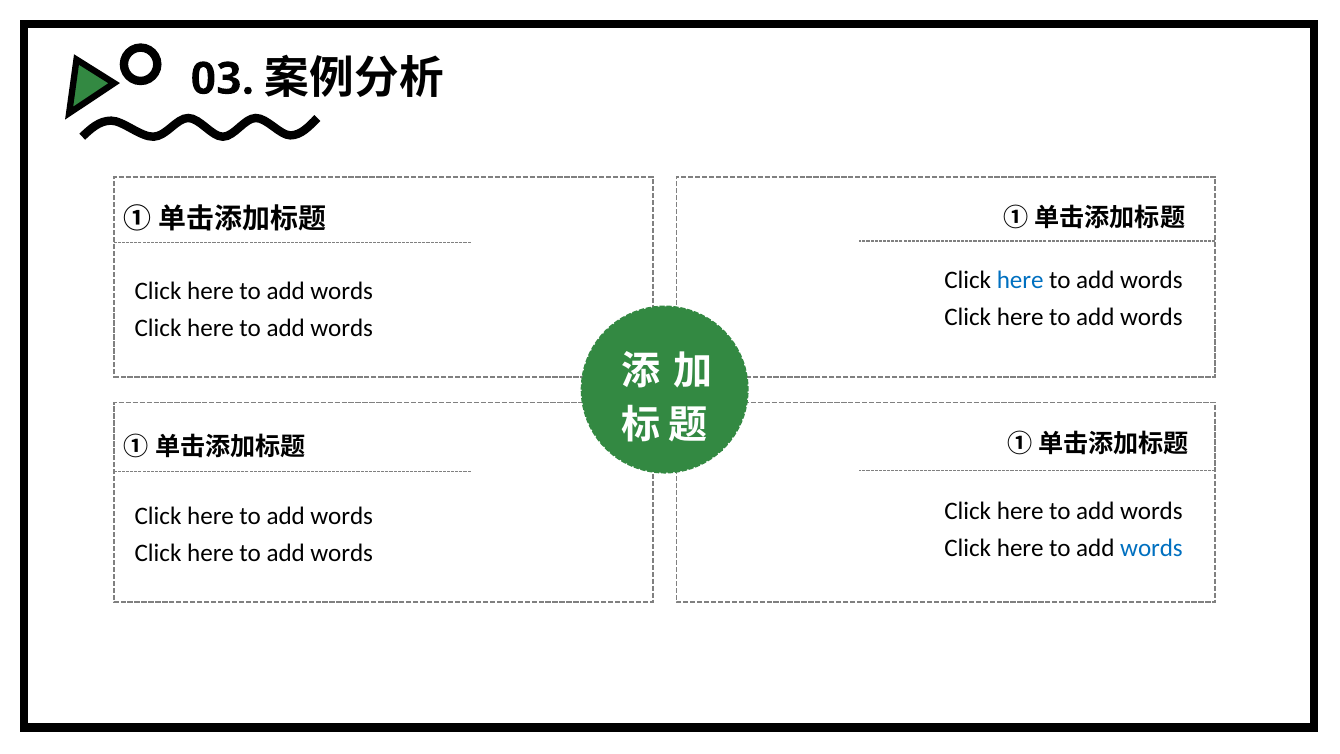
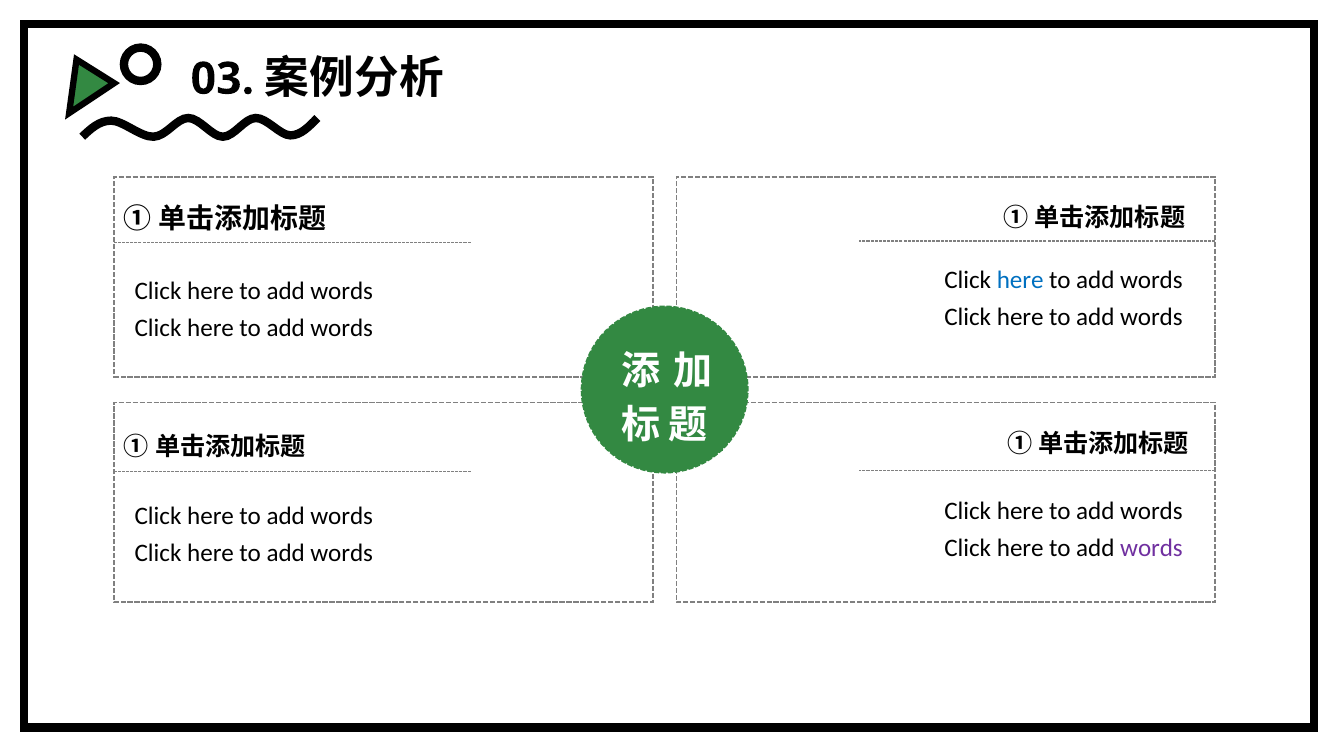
words colour: blue -> purple (1151, 548)
